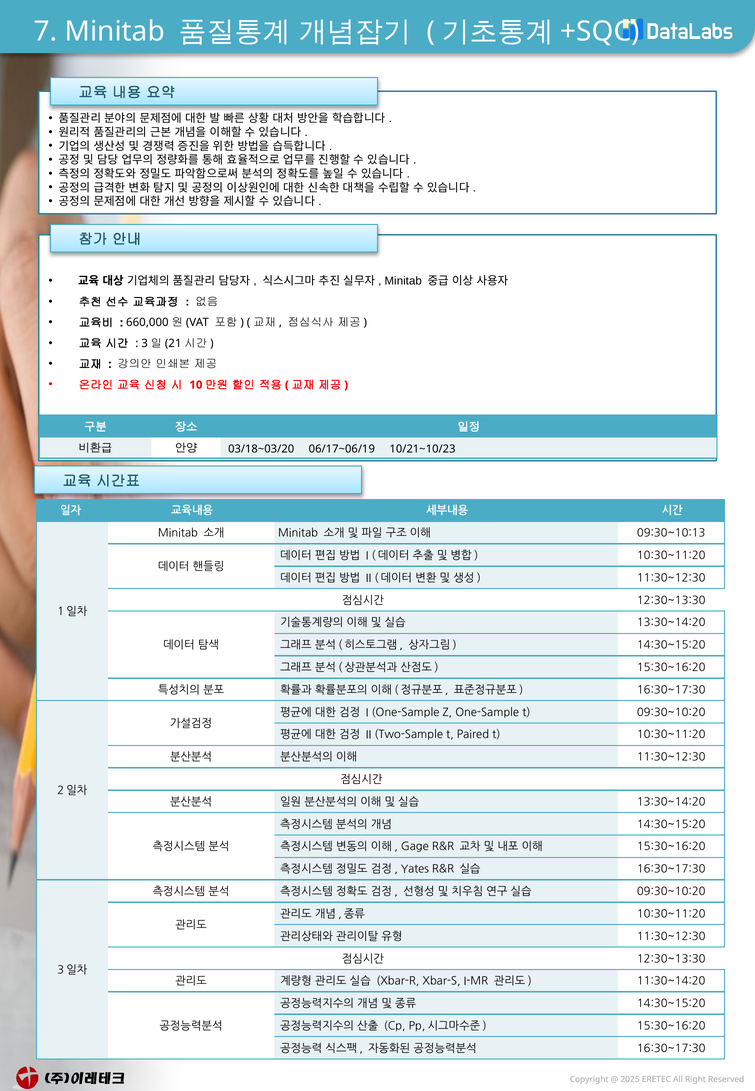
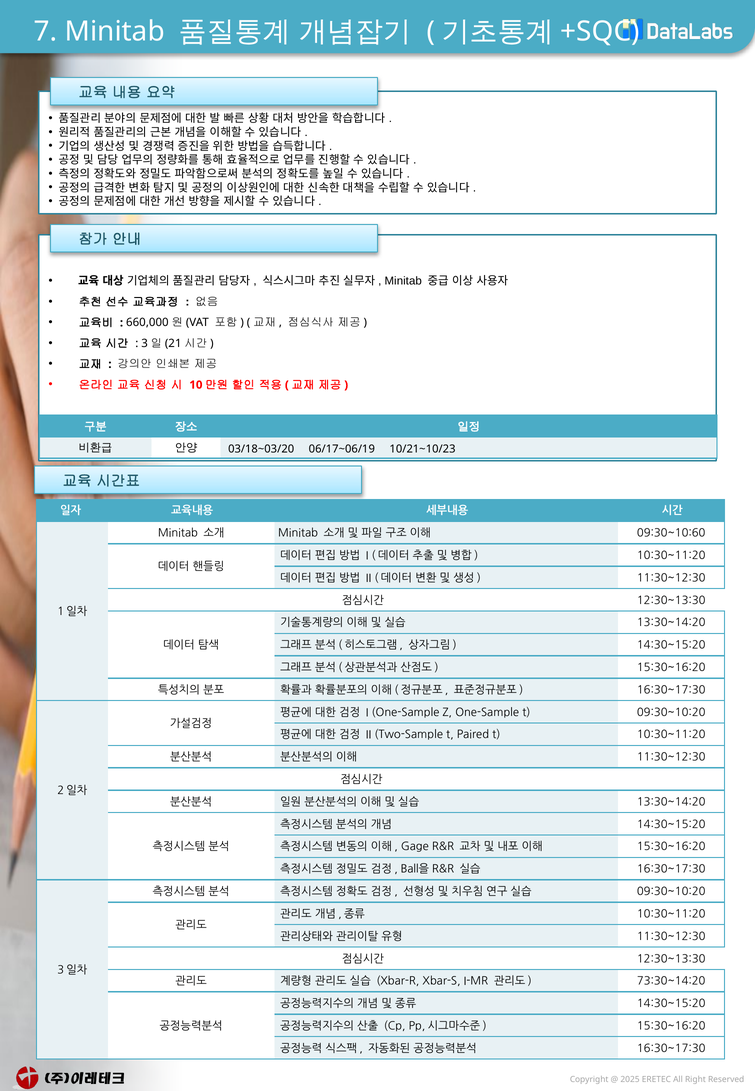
09:30~10:13: 09:30~10:13 -> 09:30~10:60 (671, 533)
Yates: Yates -> Ball을 (415, 869)
11:30~14:20: 11:30~14:20 -> 73:30~14:20 (671, 981)
